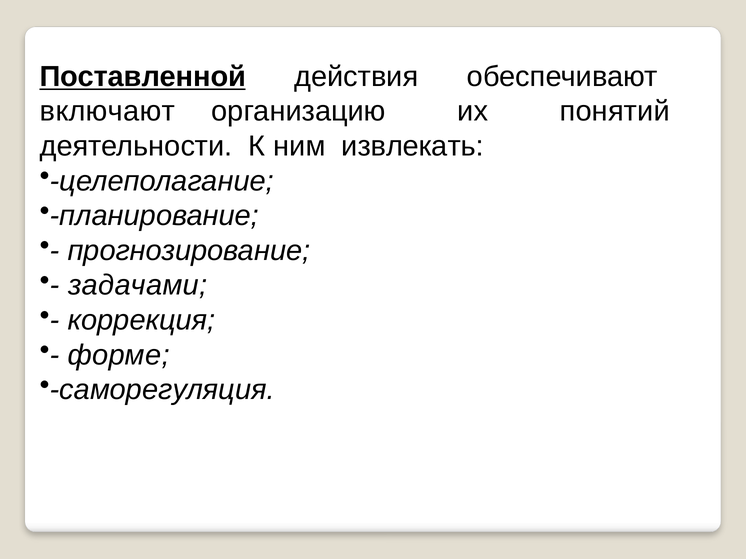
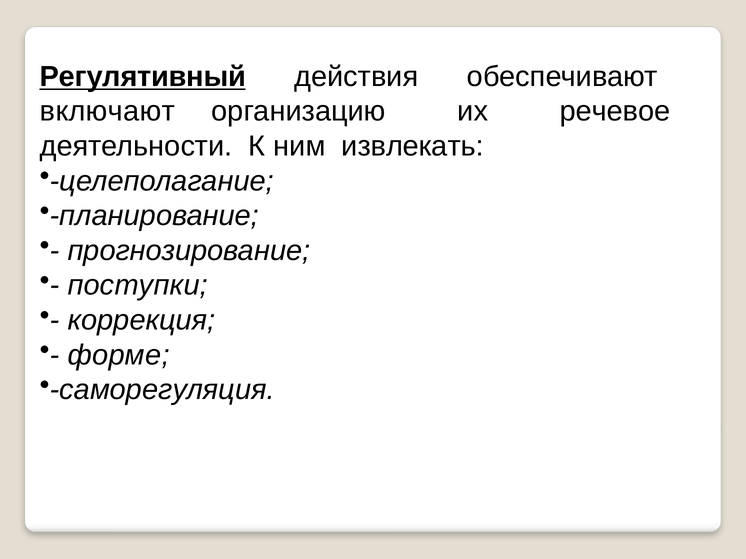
Поставленной: Поставленной -> Регулятивный (143, 77)
понятий: понятий -> речевое (615, 111)
задачами: задачами -> поступки (138, 286)
